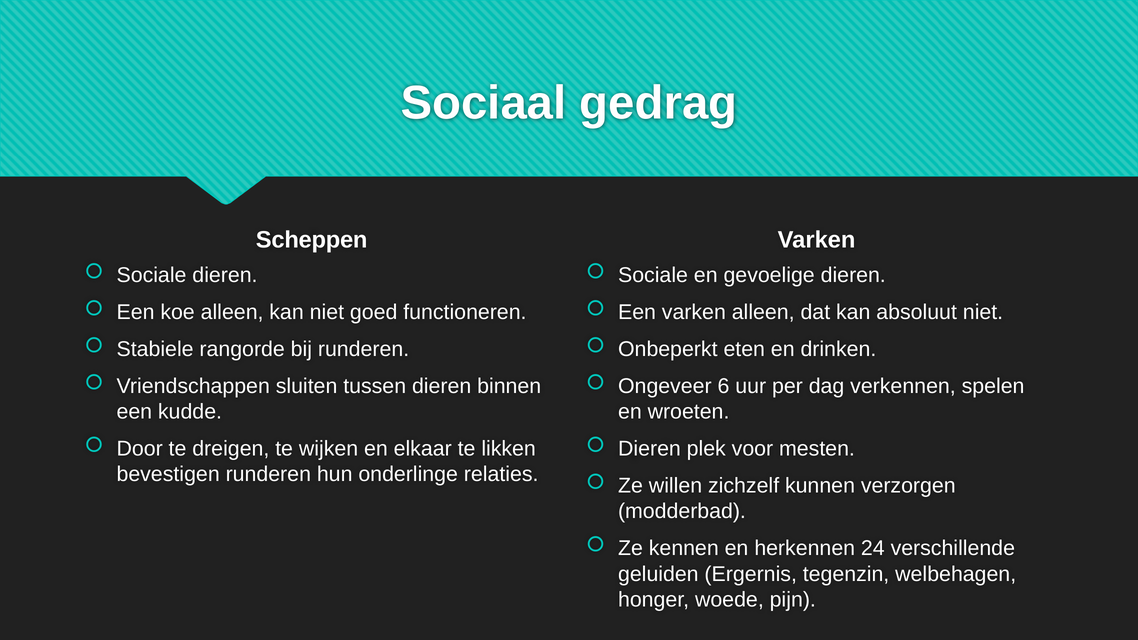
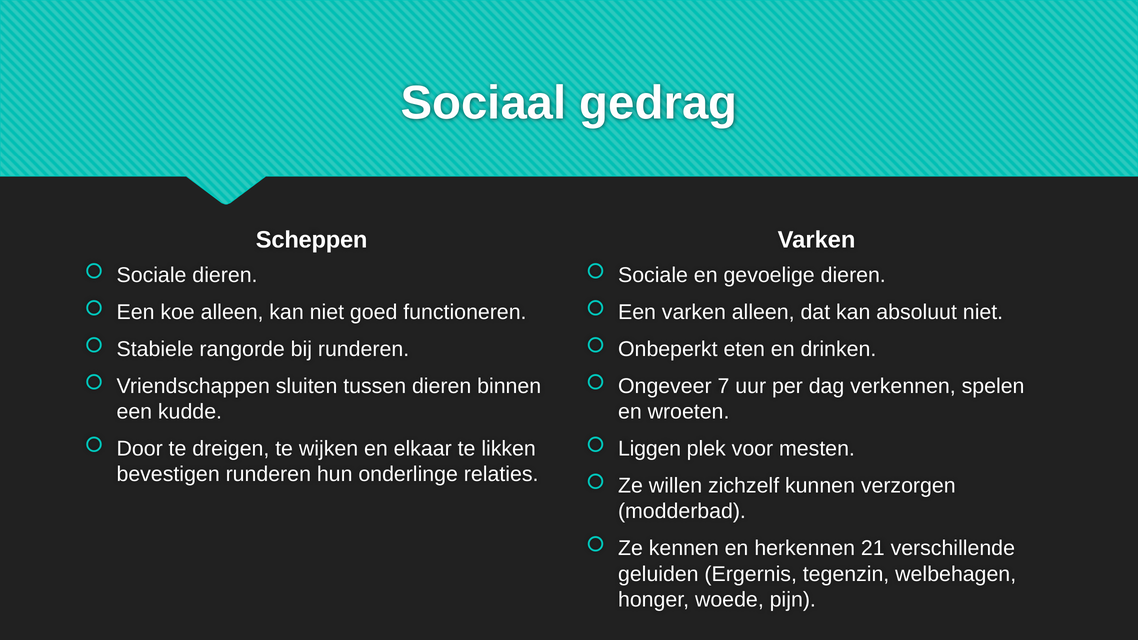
6: 6 -> 7 (724, 386)
Dieren: Dieren -> Liggen (650, 449)
24: 24 -> 21 (873, 549)
